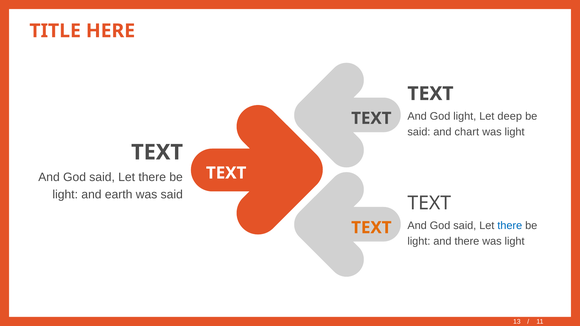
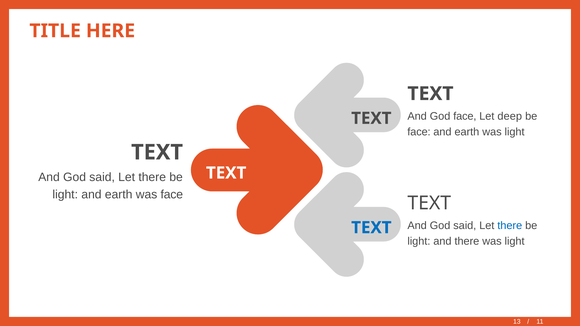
God light: light -> face (465, 116)
said: said -> face (419, 132)
chart: chart -> earth (467, 132)
was said: said -> face (172, 195)
TEXT colour: orange -> blue (371, 228)
